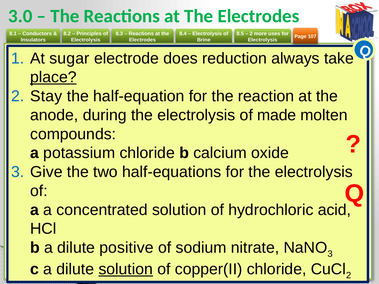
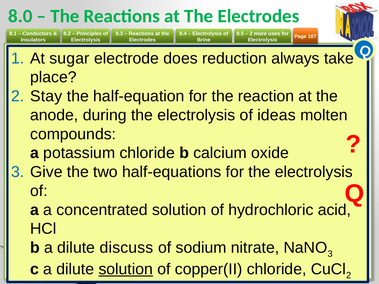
3.0: 3.0 -> 8.0 (20, 16)
place underline: present -> none (53, 77)
made: made -> ideas (277, 115)
positive: positive -> discuss (126, 248)
